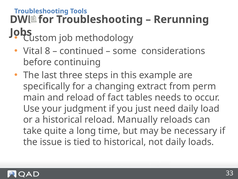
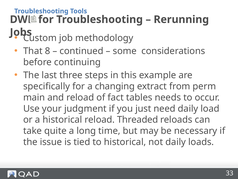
Vital: Vital -> That (33, 51)
Manually: Manually -> Threaded (138, 119)
